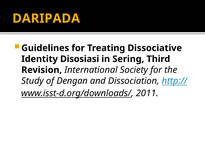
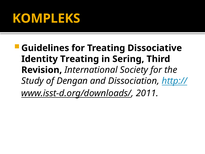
DARIPADA: DARIPADA -> KOMPLEKS (46, 18)
Identity Disosiasi: Disosiasi -> Treating (80, 59)
